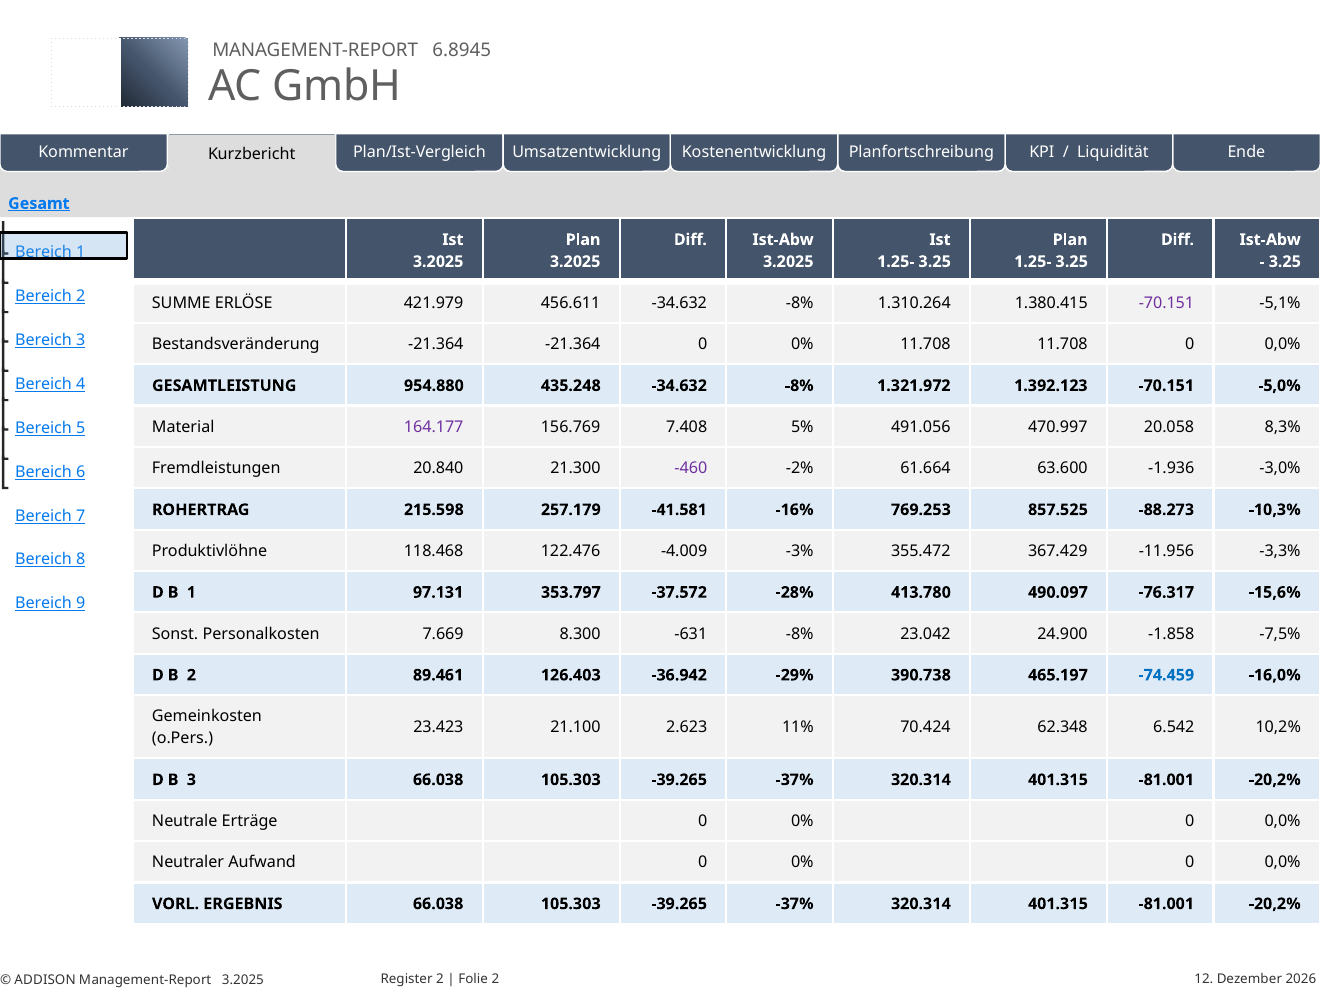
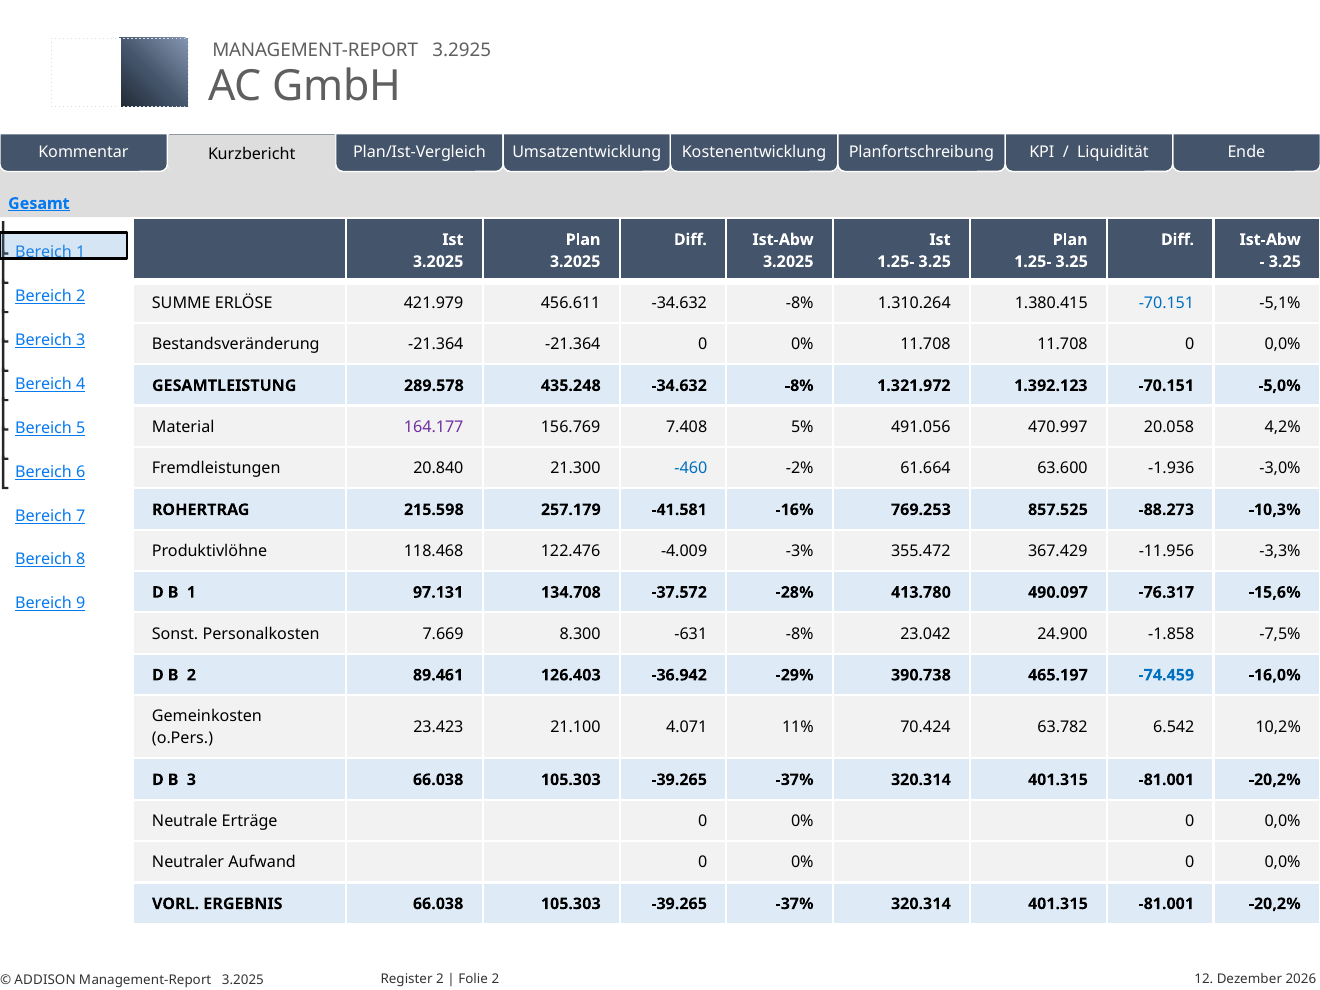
6.8945: 6.8945 -> 3.2925 (462, 51)
-70.151 colour: purple -> blue (1166, 303)
954.880: 954.880 -> 289.578 (434, 385)
8,3%: 8,3% -> 4,2% (1283, 427)
-460 colour: purple -> blue (691, 468)
353.797: 353.797 -> 134.708 (571, 592)
2.623: 2.623 -> 4.071 (687, 727)
62.348: 62.348 -> 63.782 (1063, 727)
